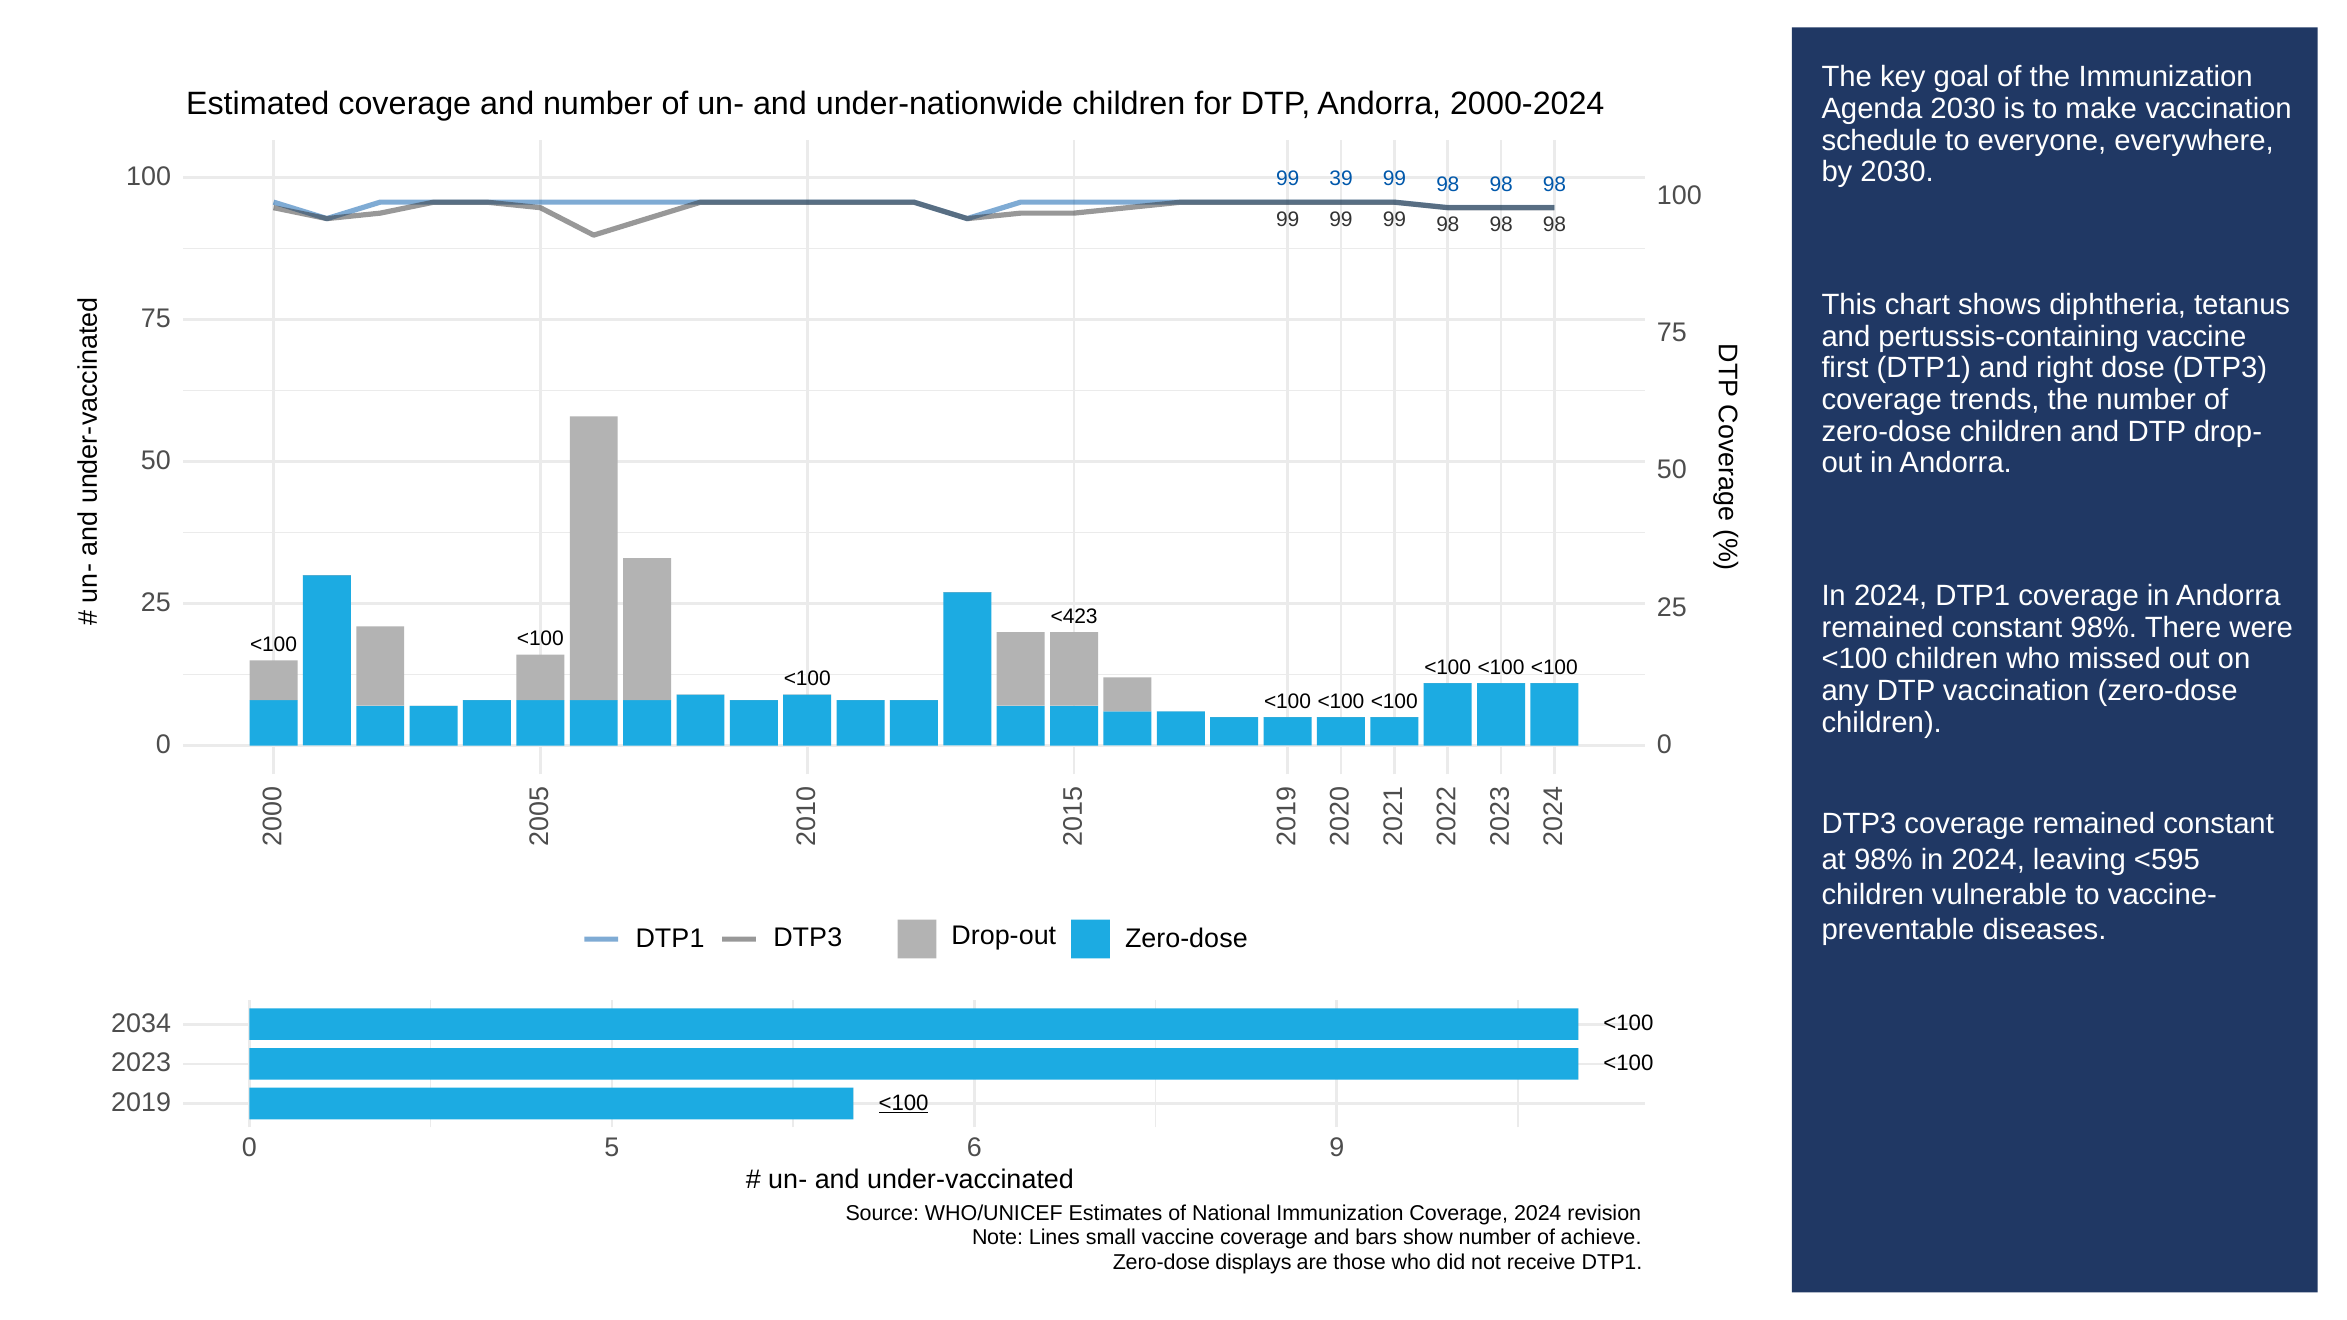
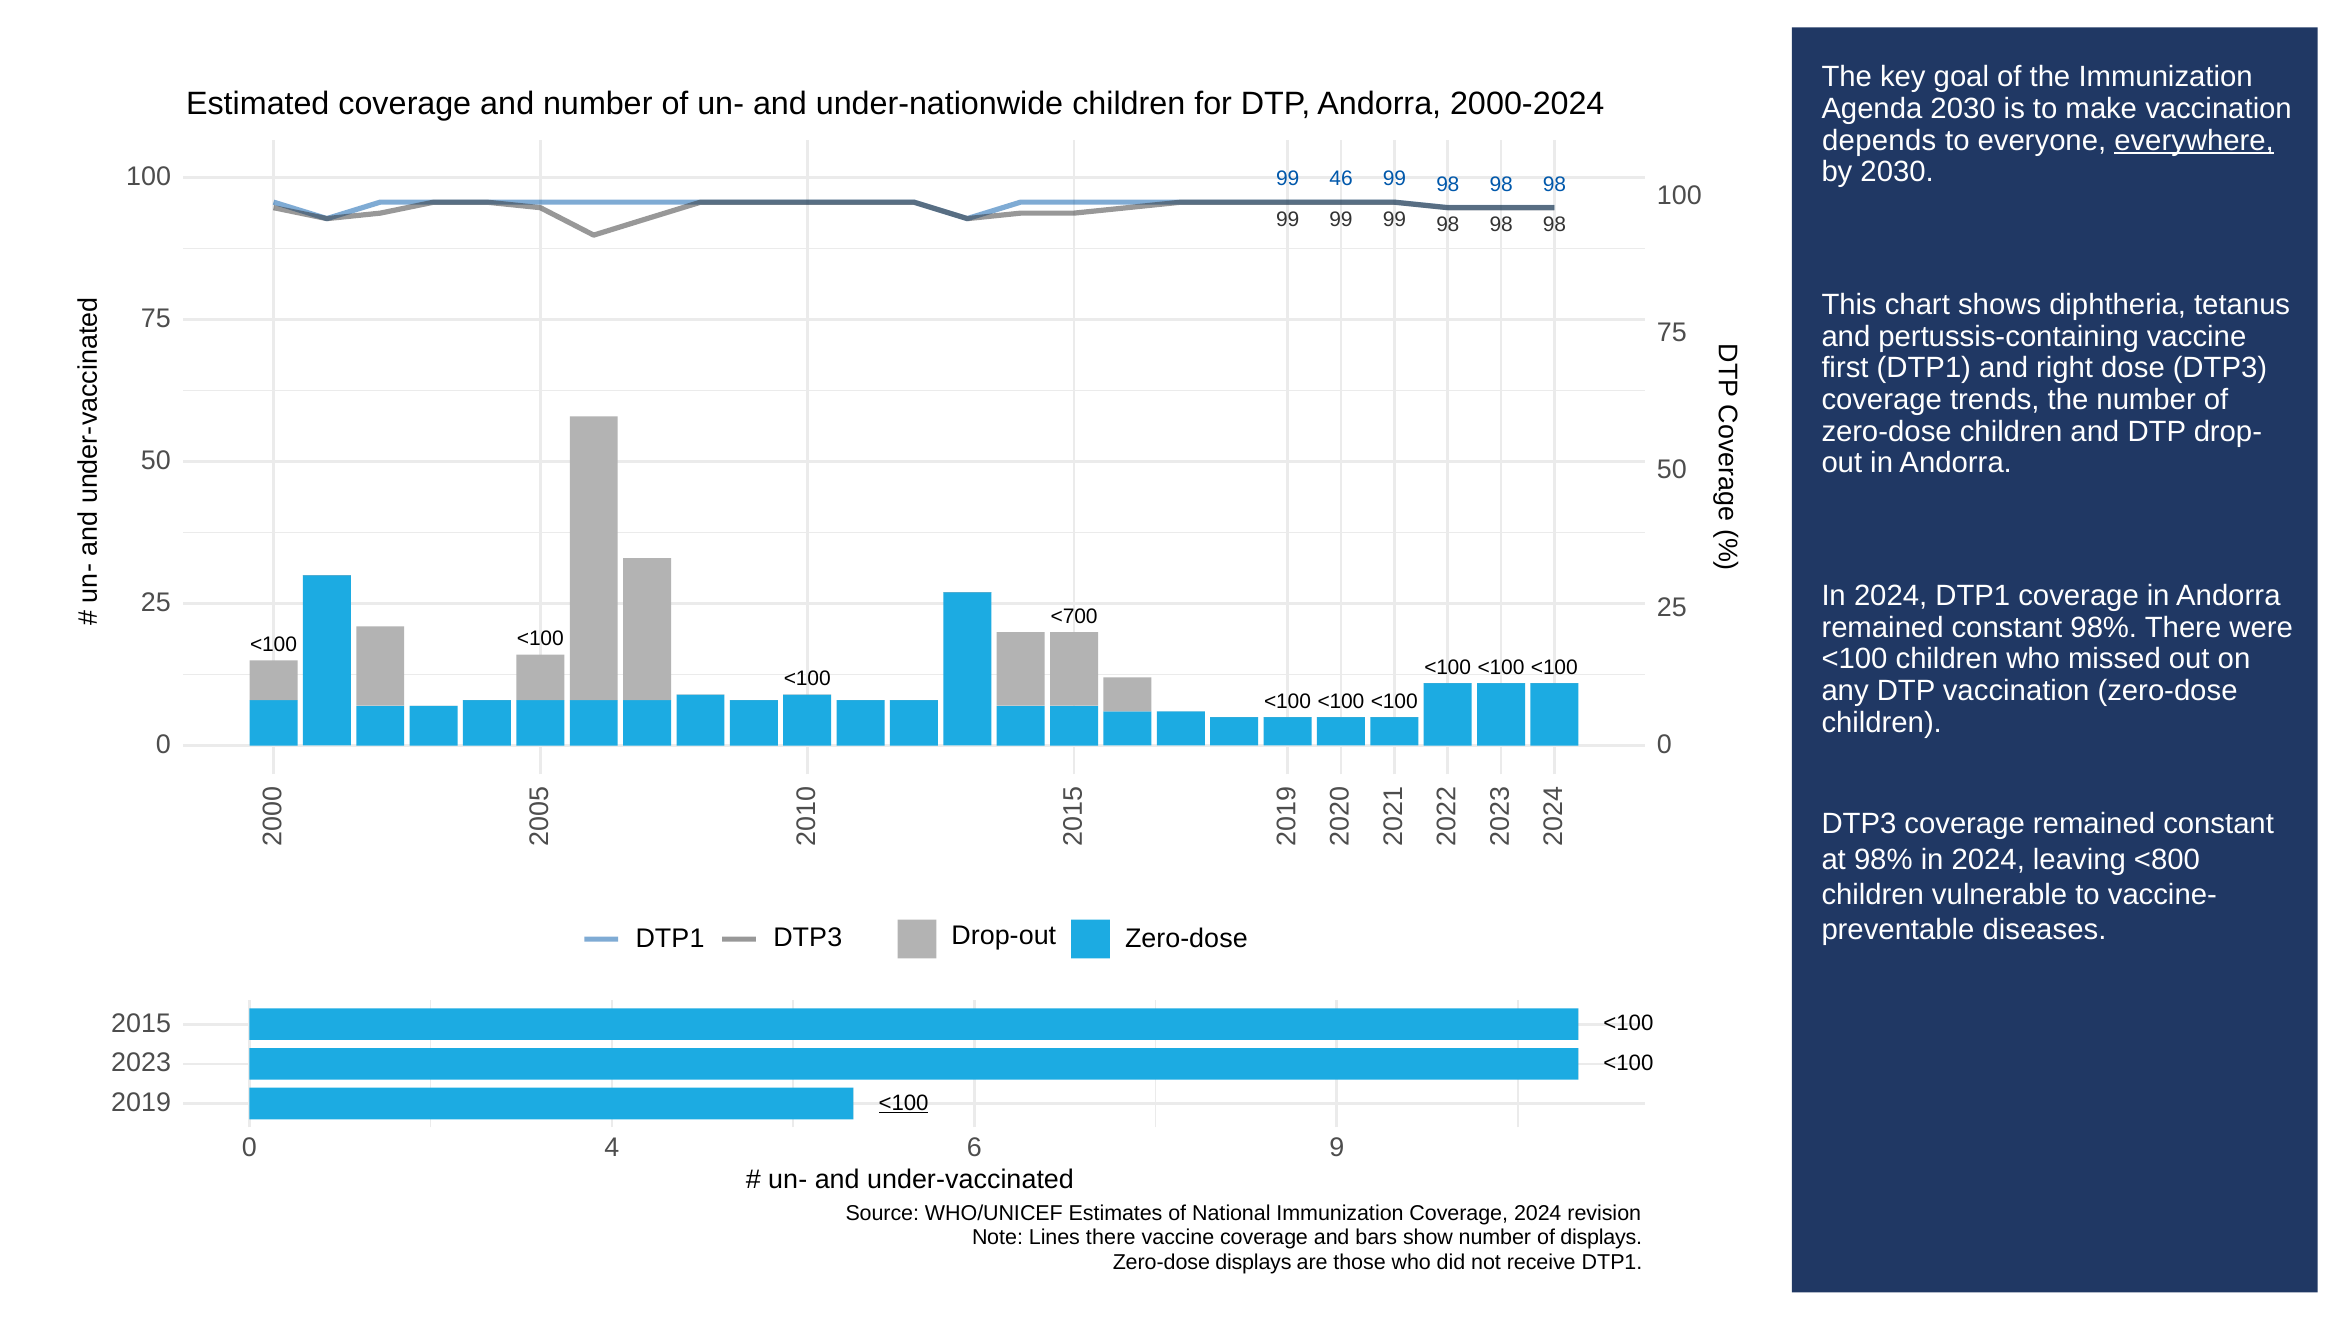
schedule: schedule -> depends (1879, 141)
everywhere underline: none -> present (2194, 141)
39: 39 -> 46 (1341, 179)
<423: <423 -> <700 (1074, 616)
<595: <595 -> <800 (2167, 860)
2034: 2034 -> 2015 (141, 1023)
5: 5 -> 4 (612, 1148)
Lines small: small -> there (1111, 1237)
of achieve: achieve -> displays (1601, 1237)
